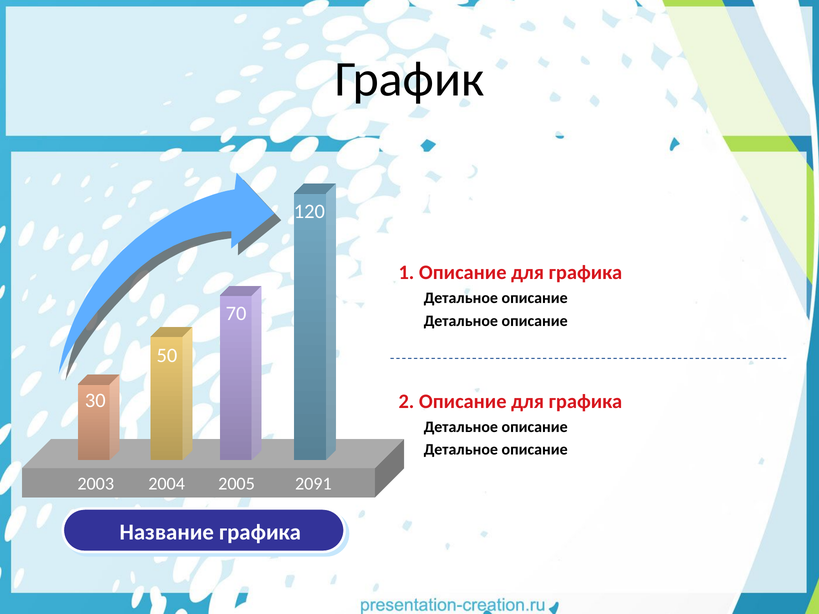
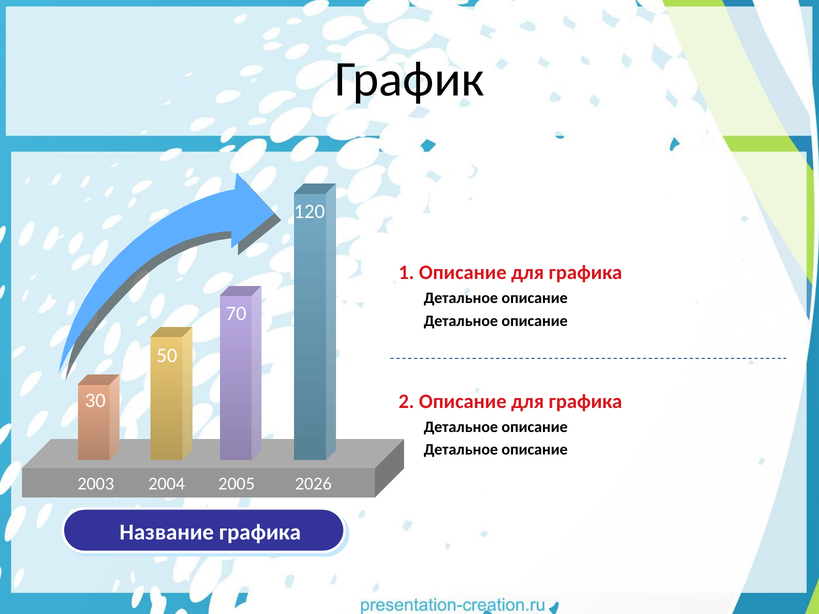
2091: 2091 -> 2026 (313, 484)
